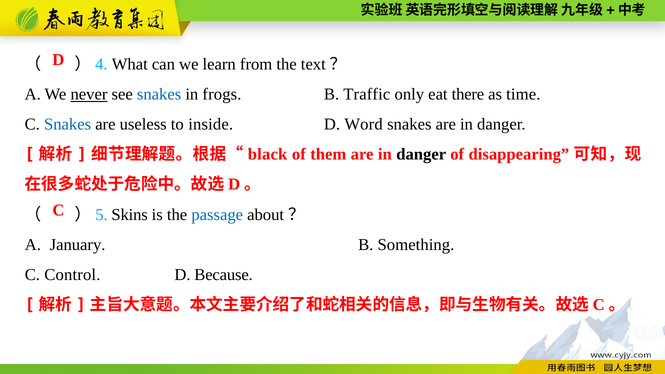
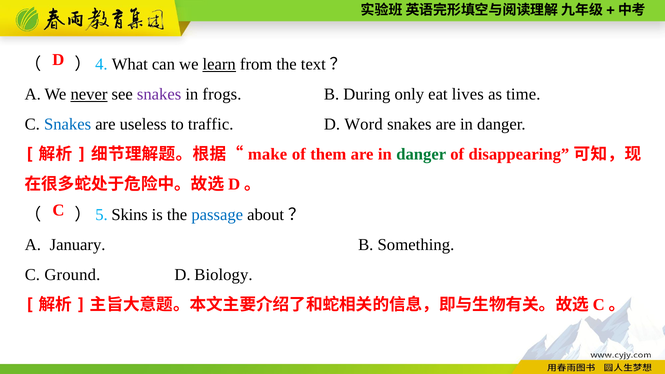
learn underline: none -> present (219, 64)
snakes colour: blue -> purple (159, 94)
Traffic: Traffic -> During (367, 94)
there: there -> lives (468, 94)
inside: inside -> traffic (211, 124)
black: black -> make (268, 154)
danger colour: black -> green (421, 154)
Control: Control -> Ground (72, 275)
Because: Because -> Biology (223, 275)
